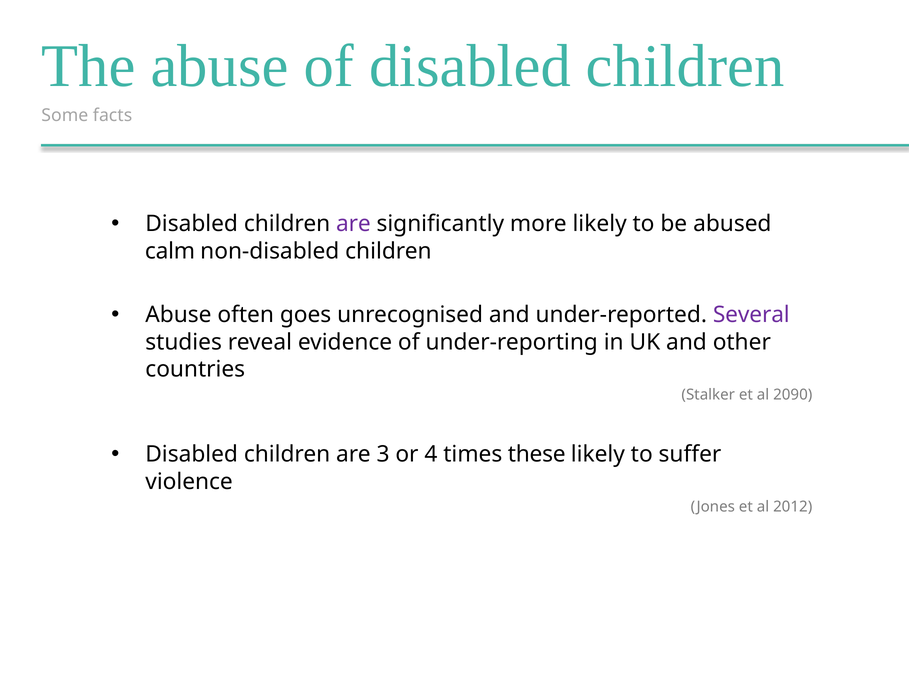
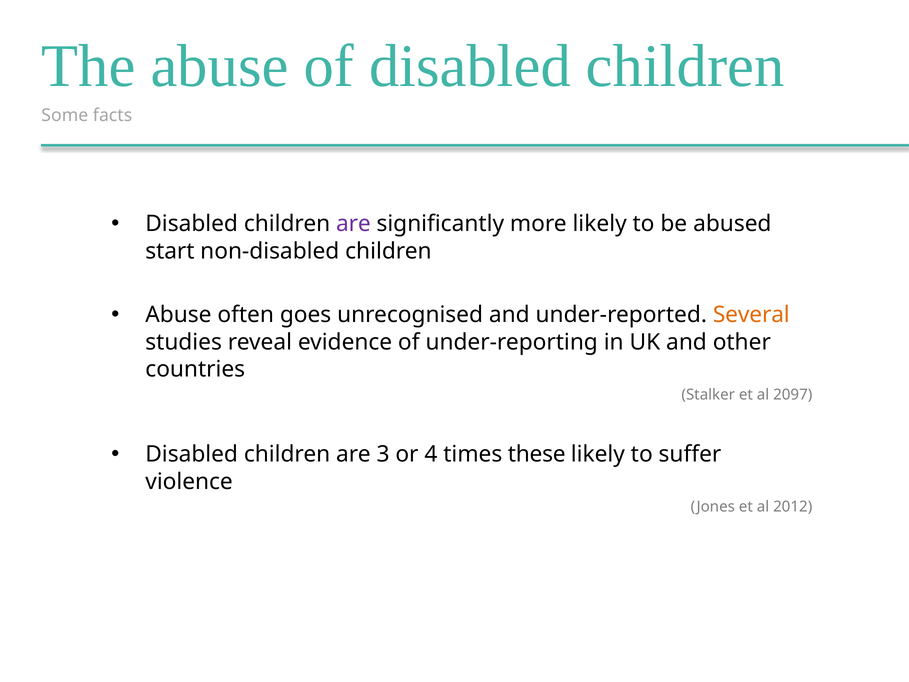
calm: calm -> start (170, 251)
Several colour: purple -> orange (751, 315)
2090: 2090 -> 2097 (793, 395)
